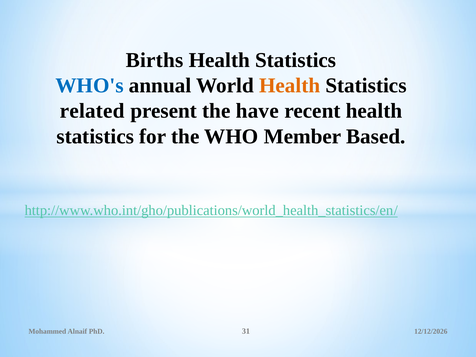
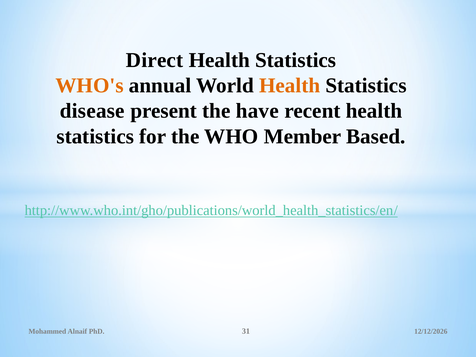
Births: Births -> Direct (155, 60)
WHO's colour: blue -> orange (90, 86)
related: related -> disease (92, 111)
